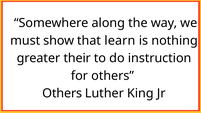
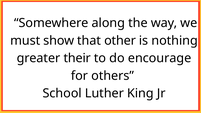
learn: learn -> other (120, 41)
instruction: instruction -> encourage (160, 58)
Others: Others -> School (62, 93)
